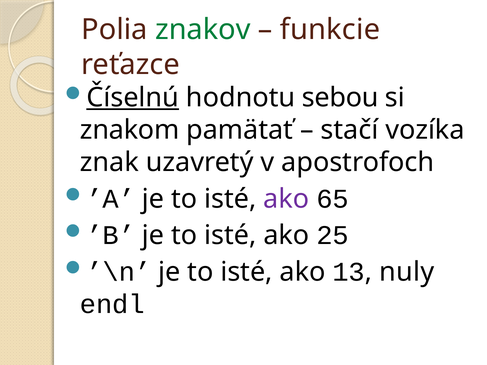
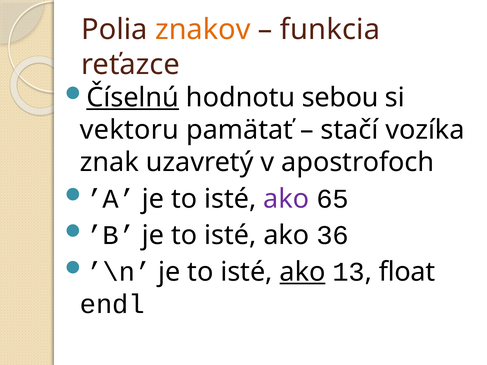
znakov colour: green -> orange (203, 30)
funkcie: funkcie -> funkcia (330, 30)
znakom: znakom -> vektoru (129, 130)
25: 25 -> 36 (333, 236)
ako underline: none -> present (303, 272)
nuly: nuly -> float (407, 272)
